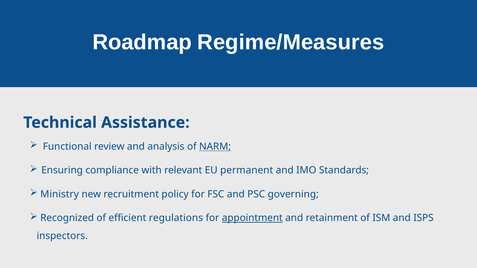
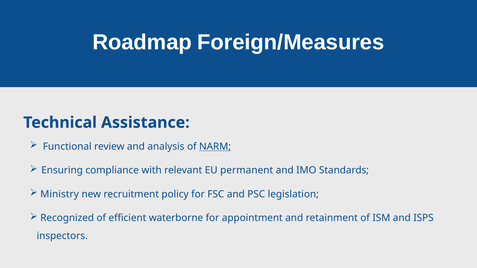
Regime/Measures: Regime/Measures -> Foreign/Measures (291, 42)
governing: governing -> legislation (293, 194)
regulations: regulations -> waterborne (176, 218)
appointment underline: present -> none (252, 218)
